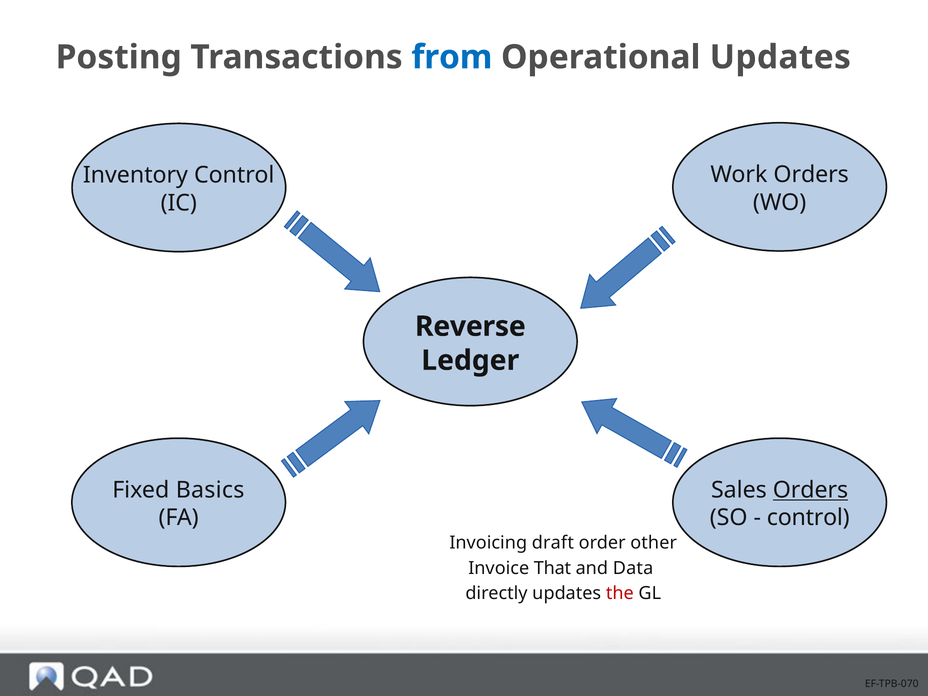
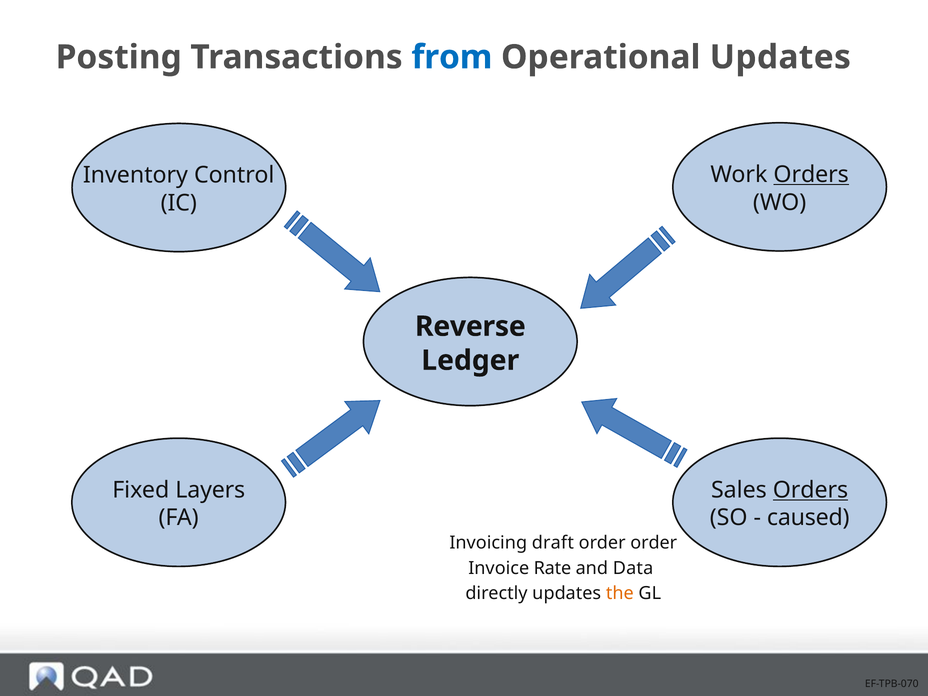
Orders underline: none -> present (811, 175)
Basics: Basics -> Layers (210, 490)
control: control -> caused (808, 518)
order other: other -> order (654, 543)
That: That -> Rate (552, 568)
the colour: red -> orange (620, 593)
